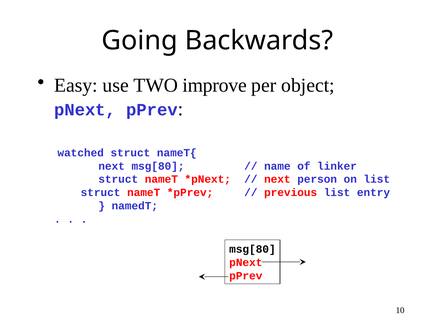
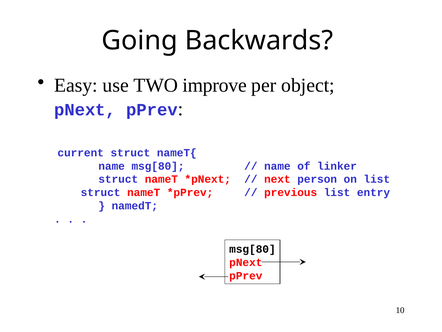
watched: watched -> current (81, 153)
next: next -> name (112, 166)
